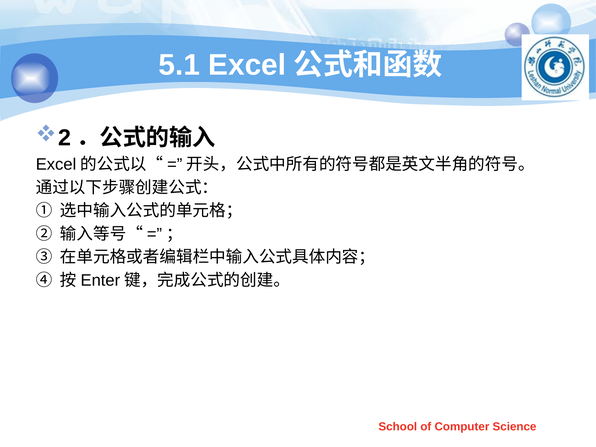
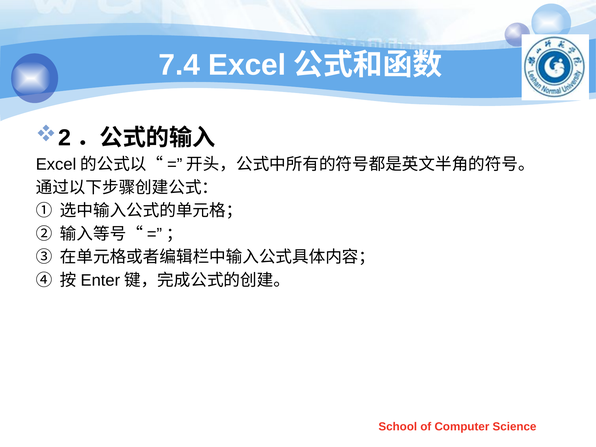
5.1: 5.1 -> 7.4 (179, 65)
